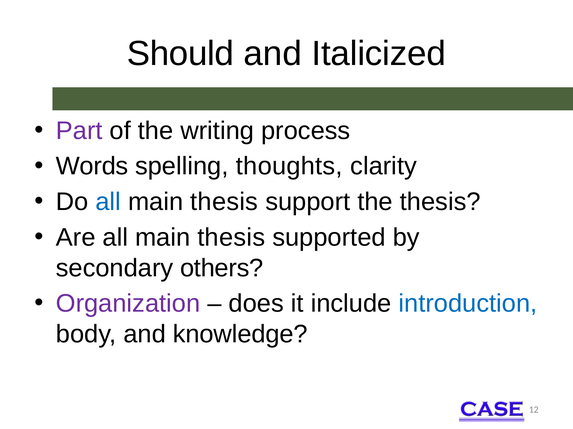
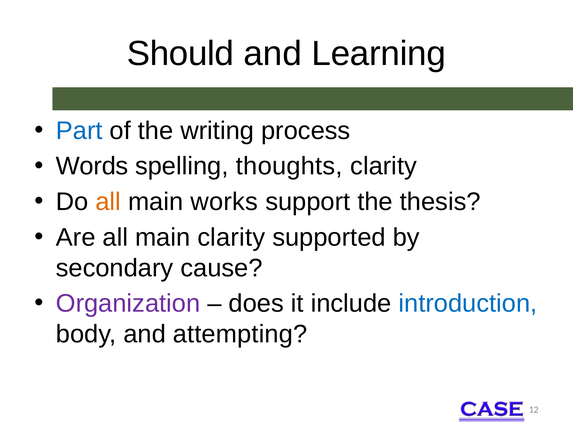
Italicized: Italicized -> Learning (379, 54)
Part colour: purple -> blue (79, 131)
all colour: blue -> orange (108, 202)
thesis: thesis -> works (224, 202)
Are all main thesis: thesis -> clarity (231, 238)
others: others -> cause (222, 268)
knowledge: knowledge -> attempting (240, 335)
